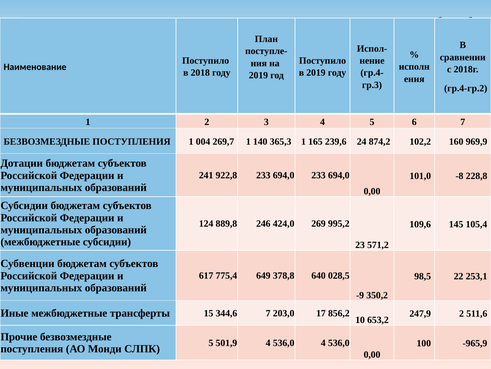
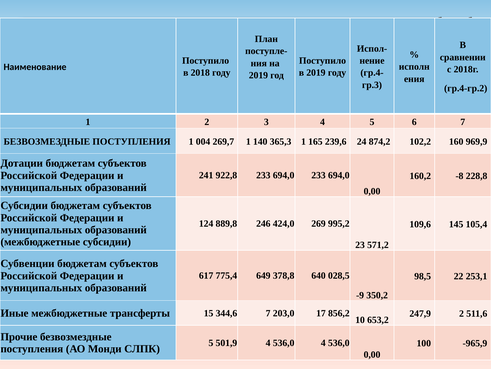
101,0: 101,0 -> 160,2 (420, 176)
